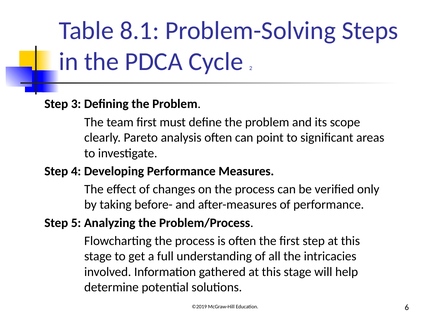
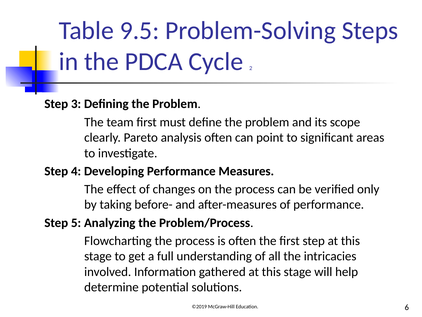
8.1: 8.1 -> 9.5 (140, 31)
